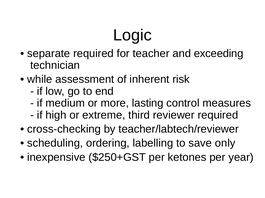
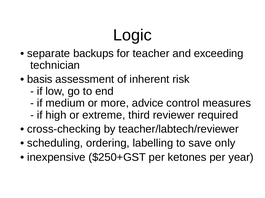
separate required: required -> backups (93, 54)
while: while -> basis (40, 80)
lasting: lasting -> advice (148, 104)
